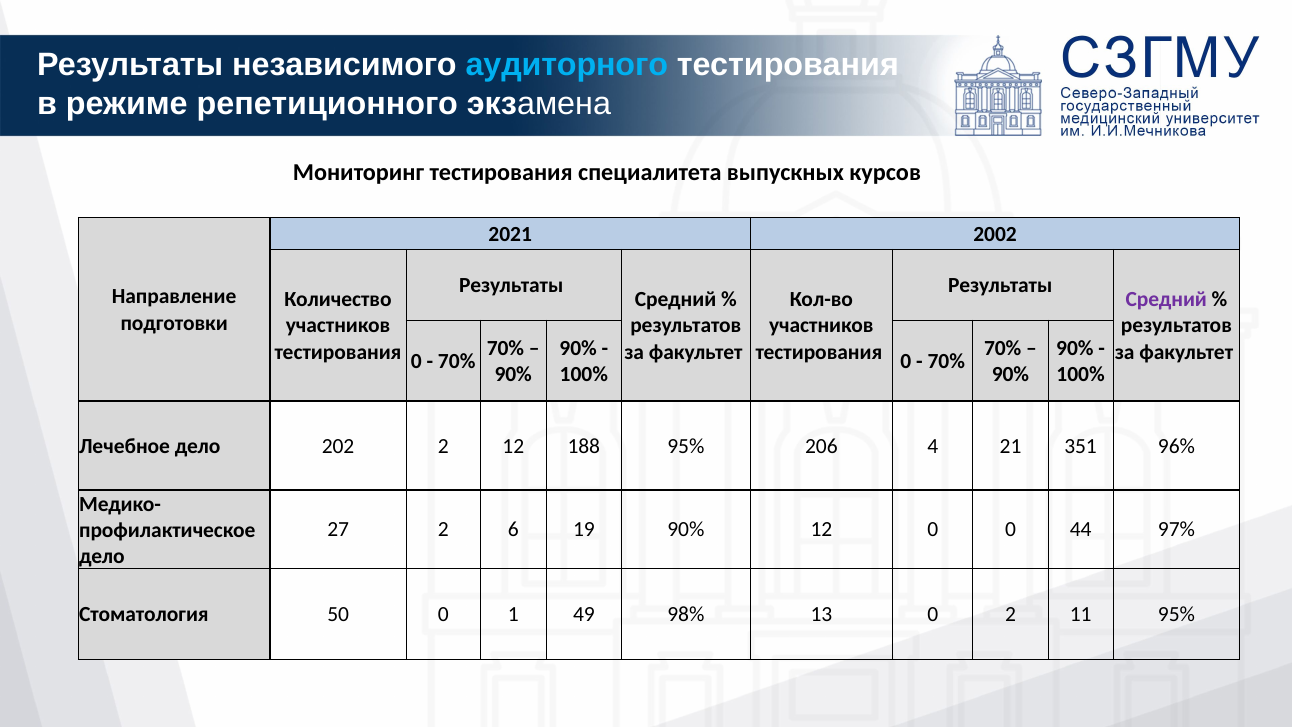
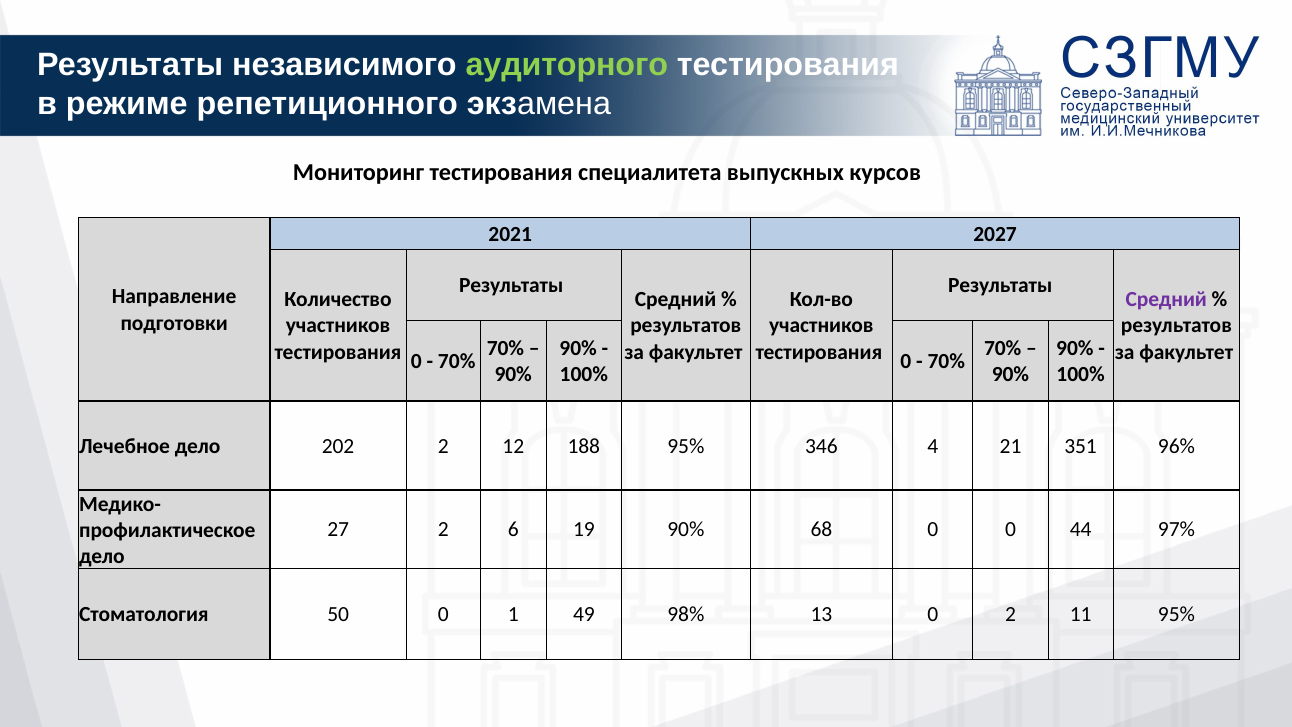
аудиторного colour: light blue -> light green (567, 65)
2002: 2002 -> 2027 (995, 234)
206: 206 -> 346 (821, 446)
90% 12: 12 -> 68 (822, 530)
